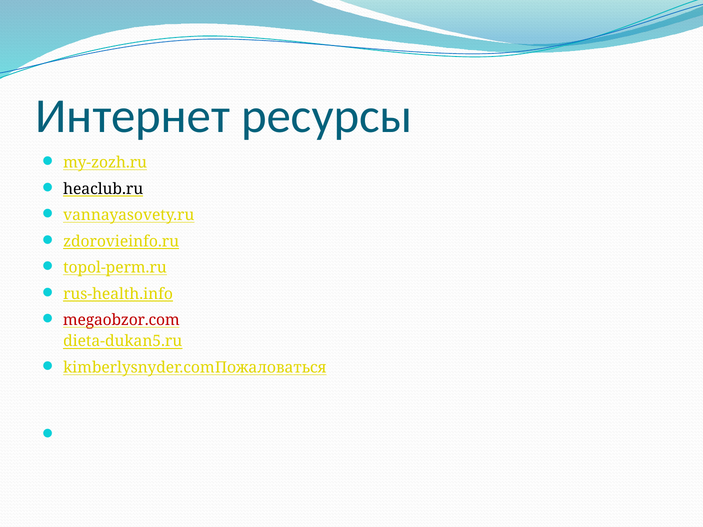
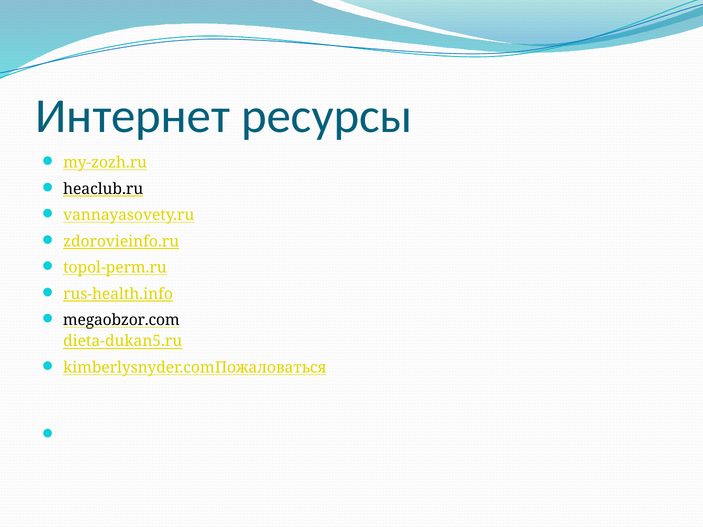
megaobzor.com colour: red -> black (121, 320)
